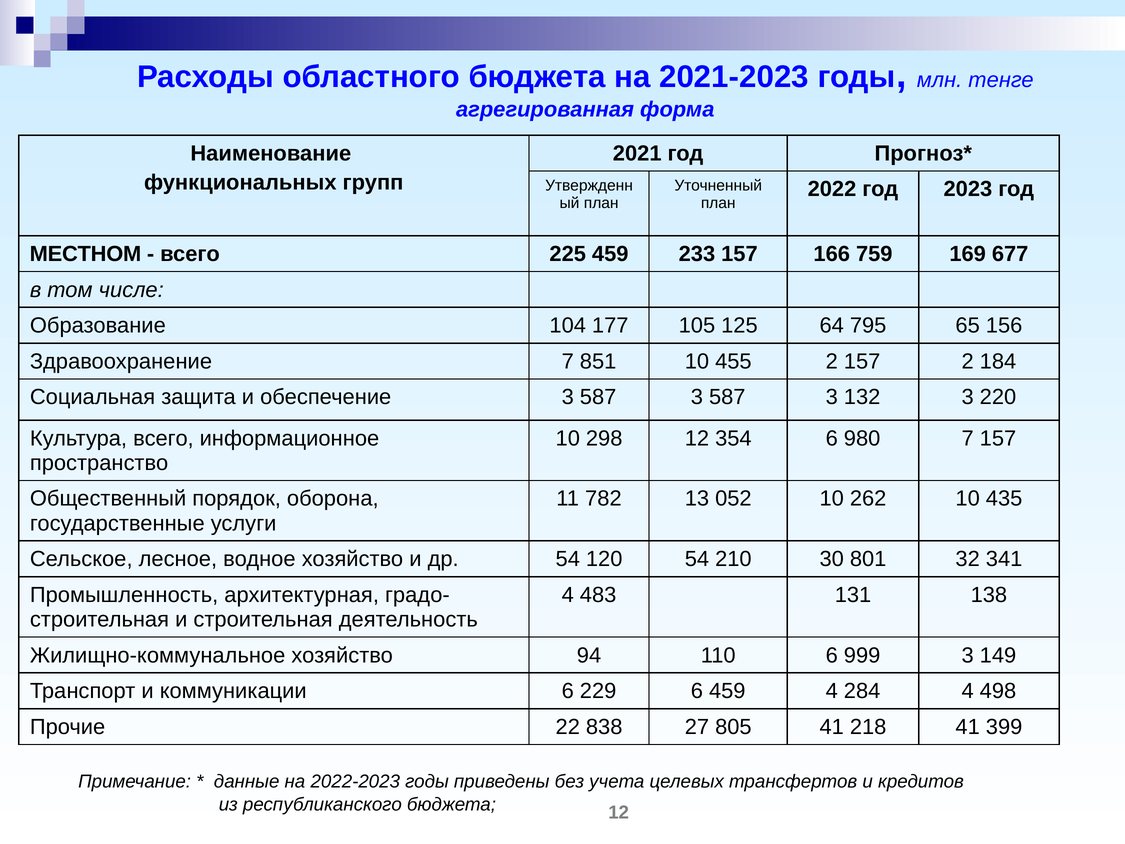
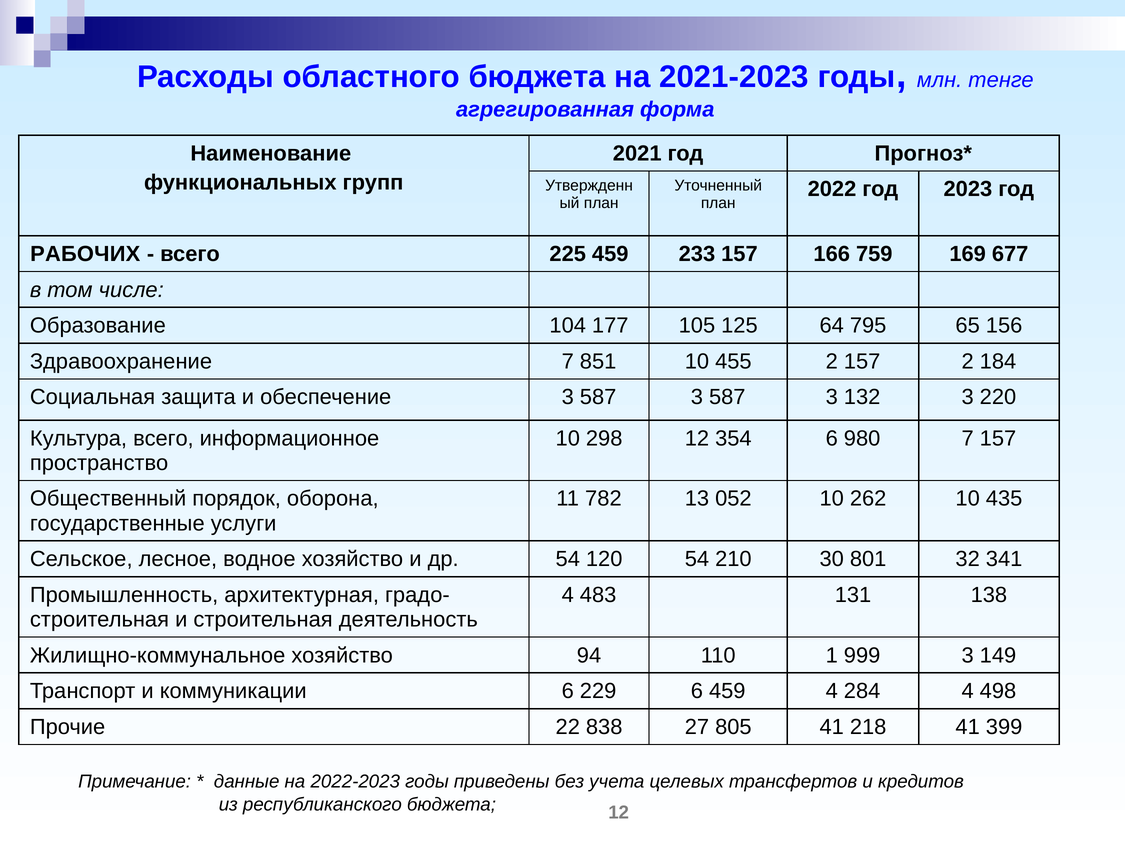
МЕСТНОМ: МЕСТНОМ -> РАБОЧИХ (85, 254)
110 6: 6 -> 1 (832, 655)
